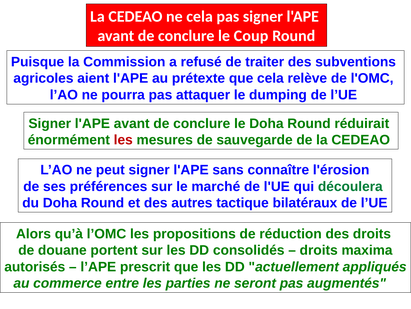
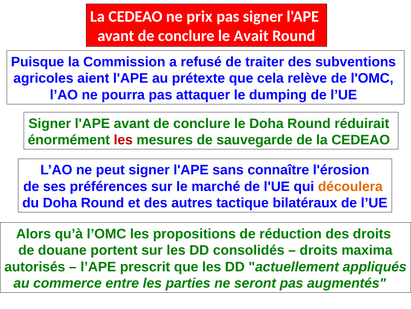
ne cela: cela -> prix (199, 17)
Coup: Coup -> Avait (251, 36)
découlera colour: green -> orange (350, 186)
